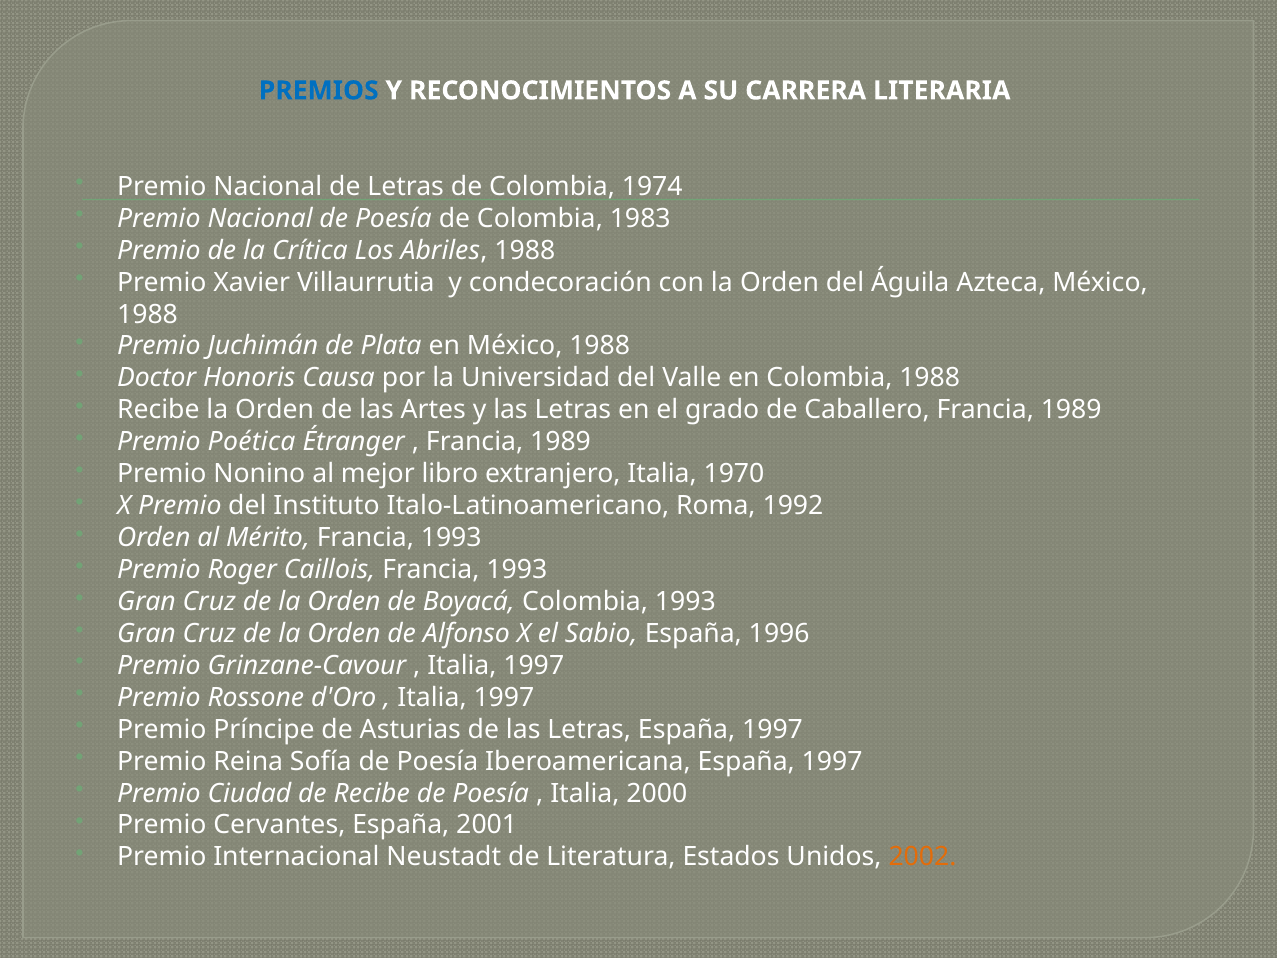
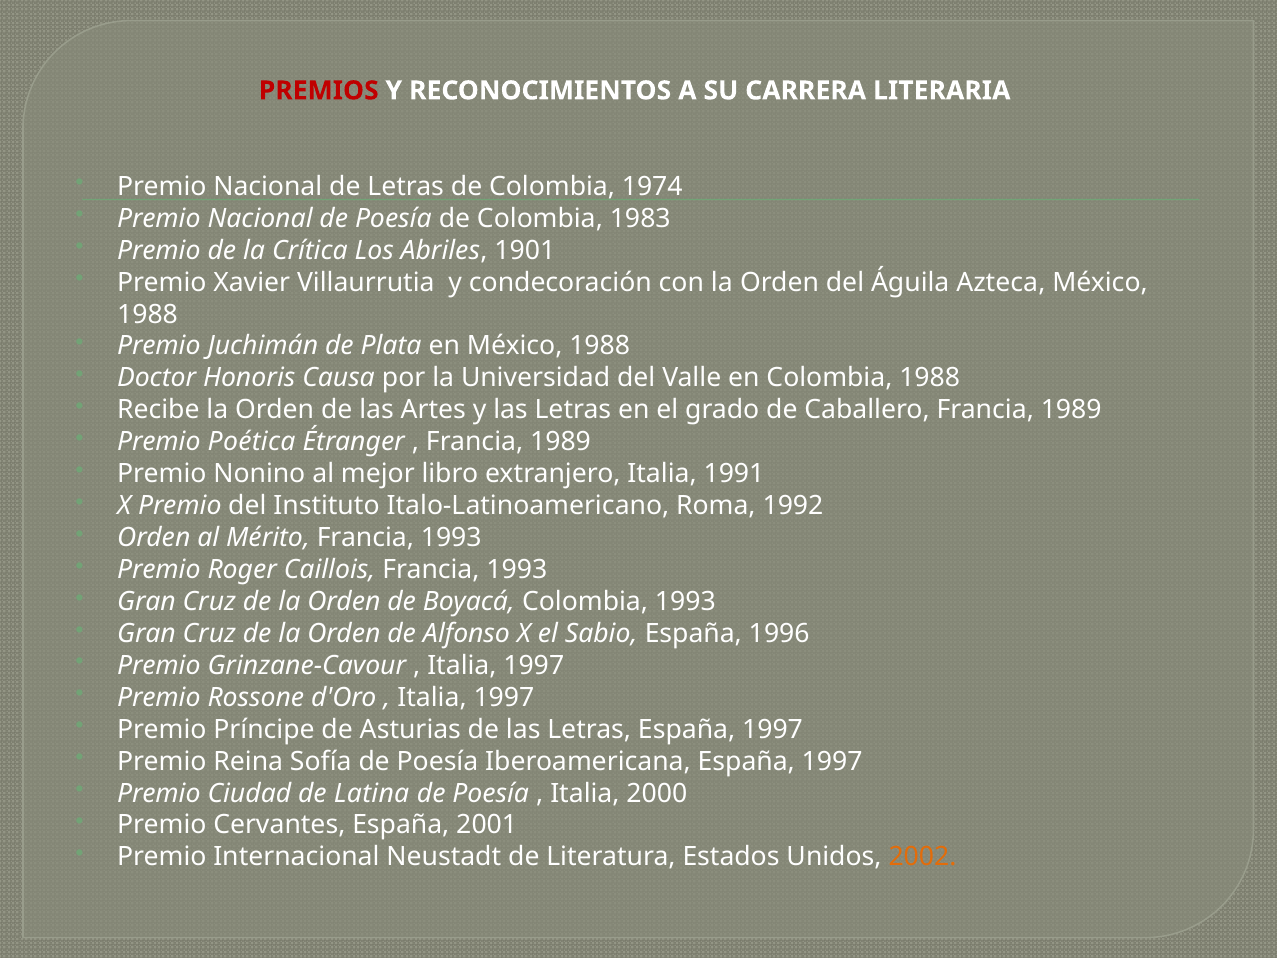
PREMIOS colour: blue -> red (319, 91)
Abriles 1988: 1988 -> 1901 (525, 250)
1970: 1970 -> 1991 (734, 474)
de Recibe: Recibe -> Latina (372, 793)
